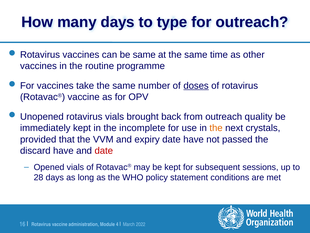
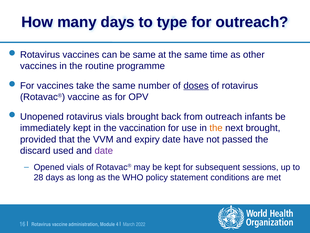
quality: quality -> infants (259, 116)
incomplete: incomplete -> vaccination (142, 128)
next crystals: crystals -> brought (263, 128)
discard have: have -> used (63, 150)
date colour: red -> purple (104, 150)
